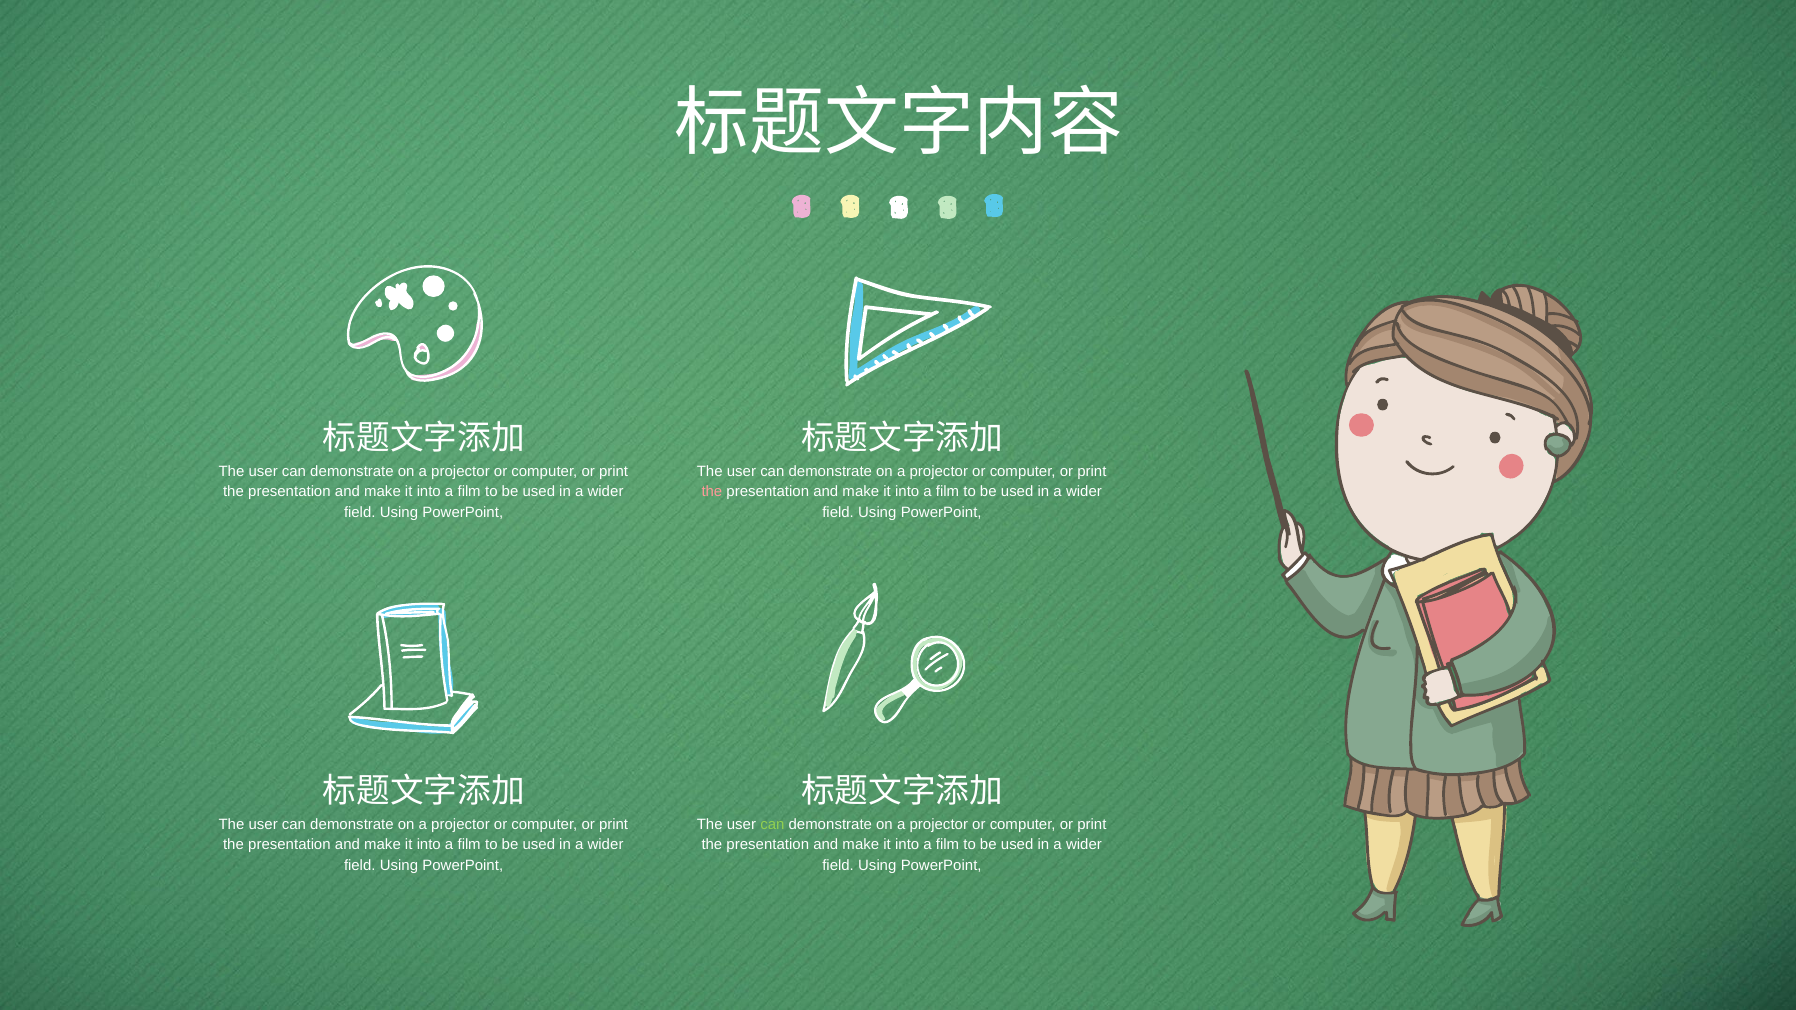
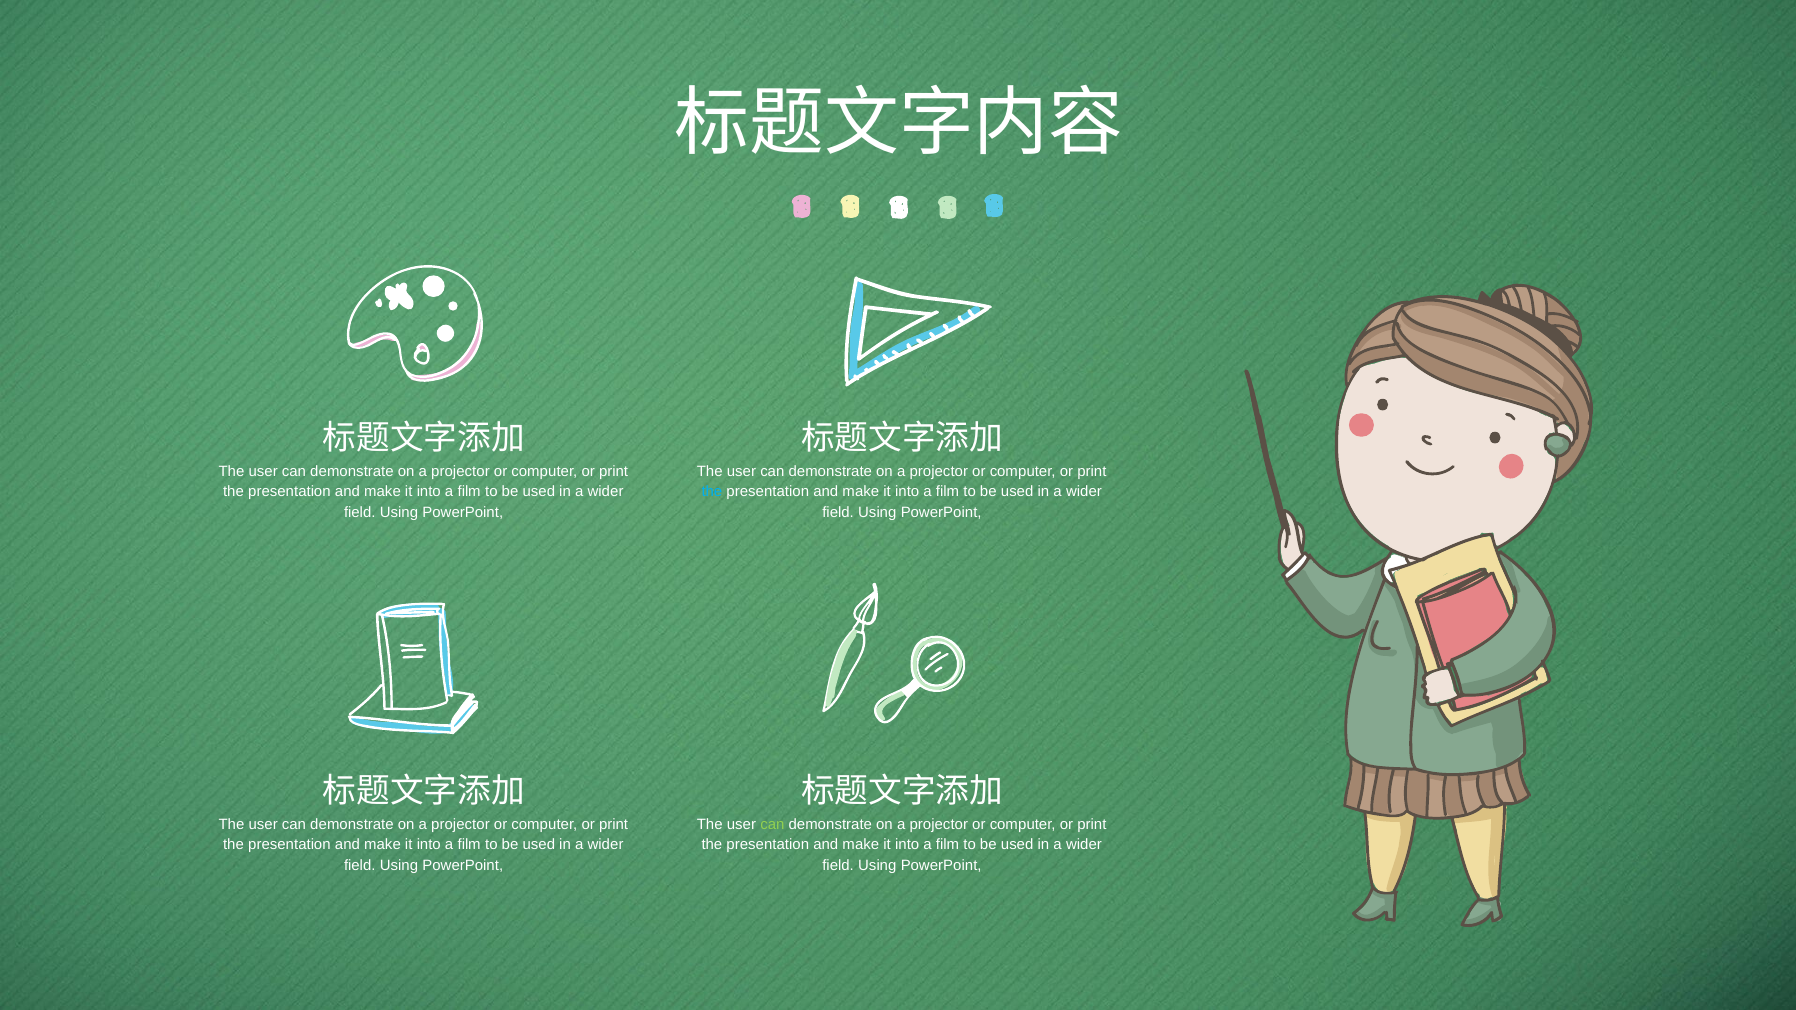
the colour: pink -> light blue (712, 492)
